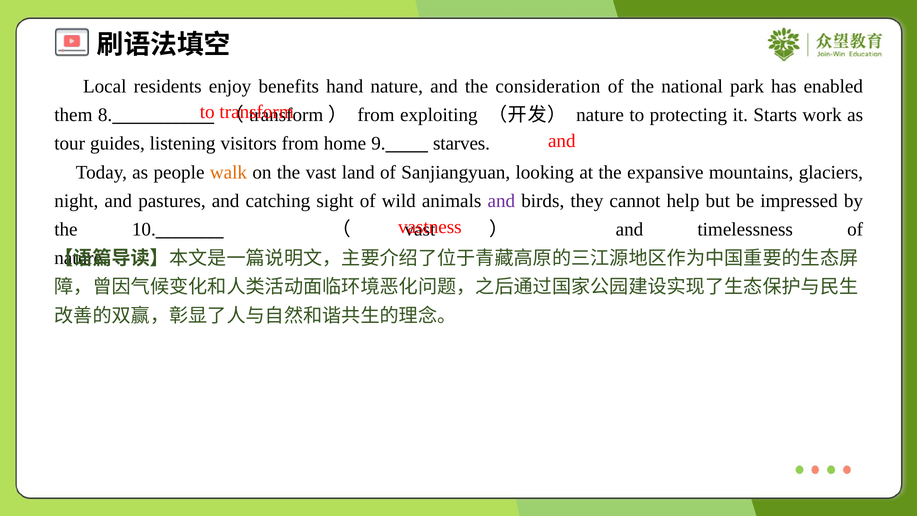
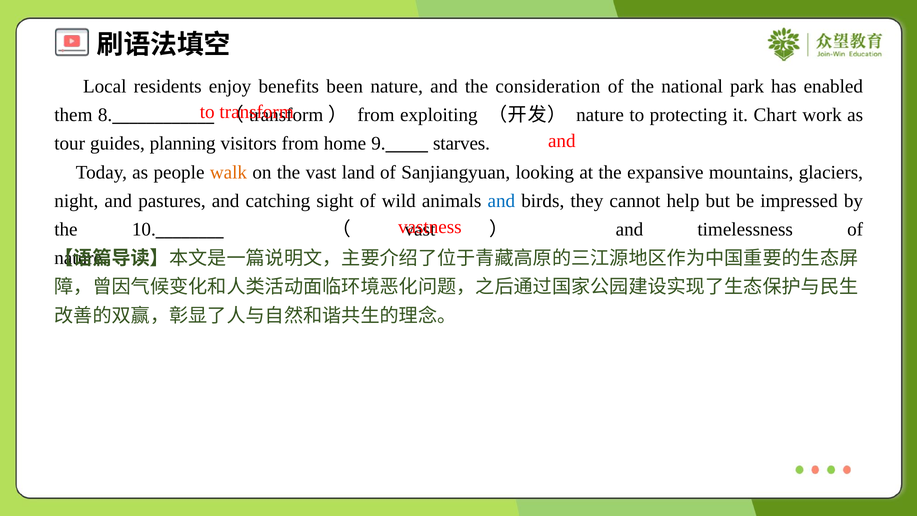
hand: hand -> been (345, 86)
Starts: Starts -> Chart (775, 115)
listening: listening -> planning (183, 143)
and colour: purple -> blue (501, 201)
